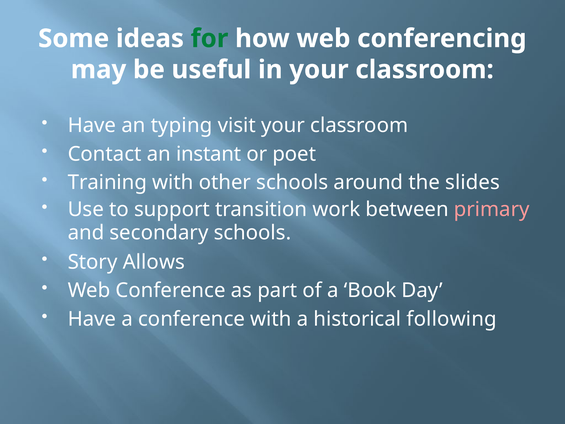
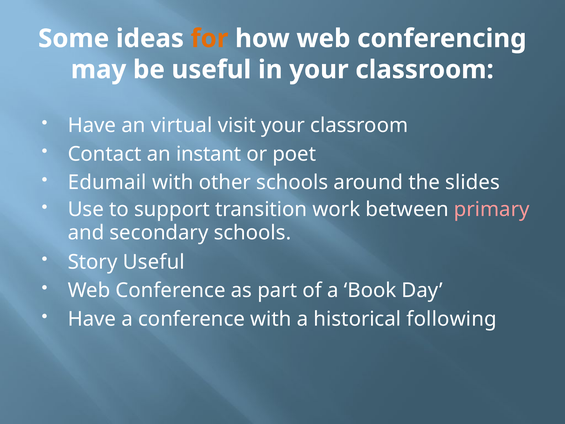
for colour: green -> orange (209, 39)
typing: typing -> virtual (182, 125)
Training: Training -> Edumail (107, 182)
Story Allows: Allows -> Useful (154, 262)
